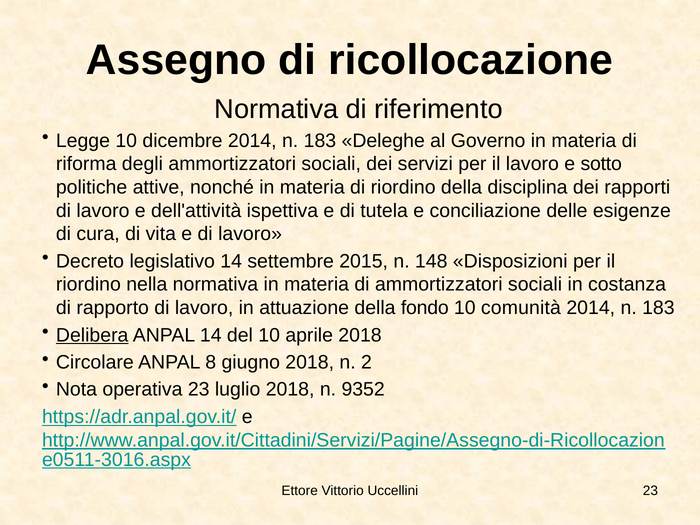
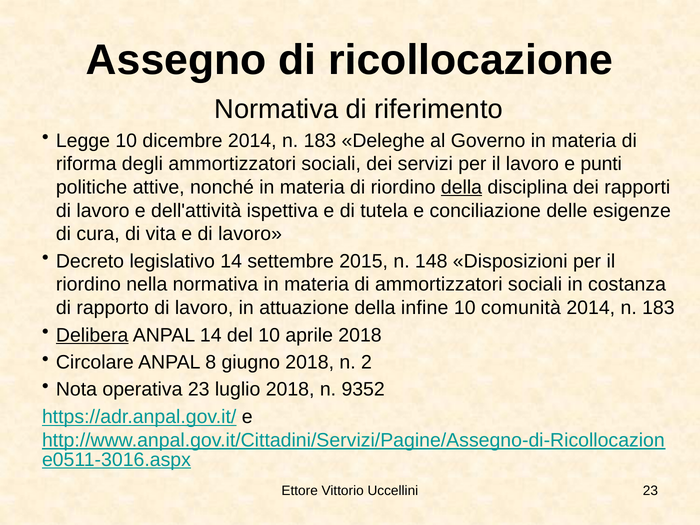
sotto: sotto -> punti (601, 164)
della underline: none -> present (462, 187)
fondo: fondo -> infine (425, 308)
